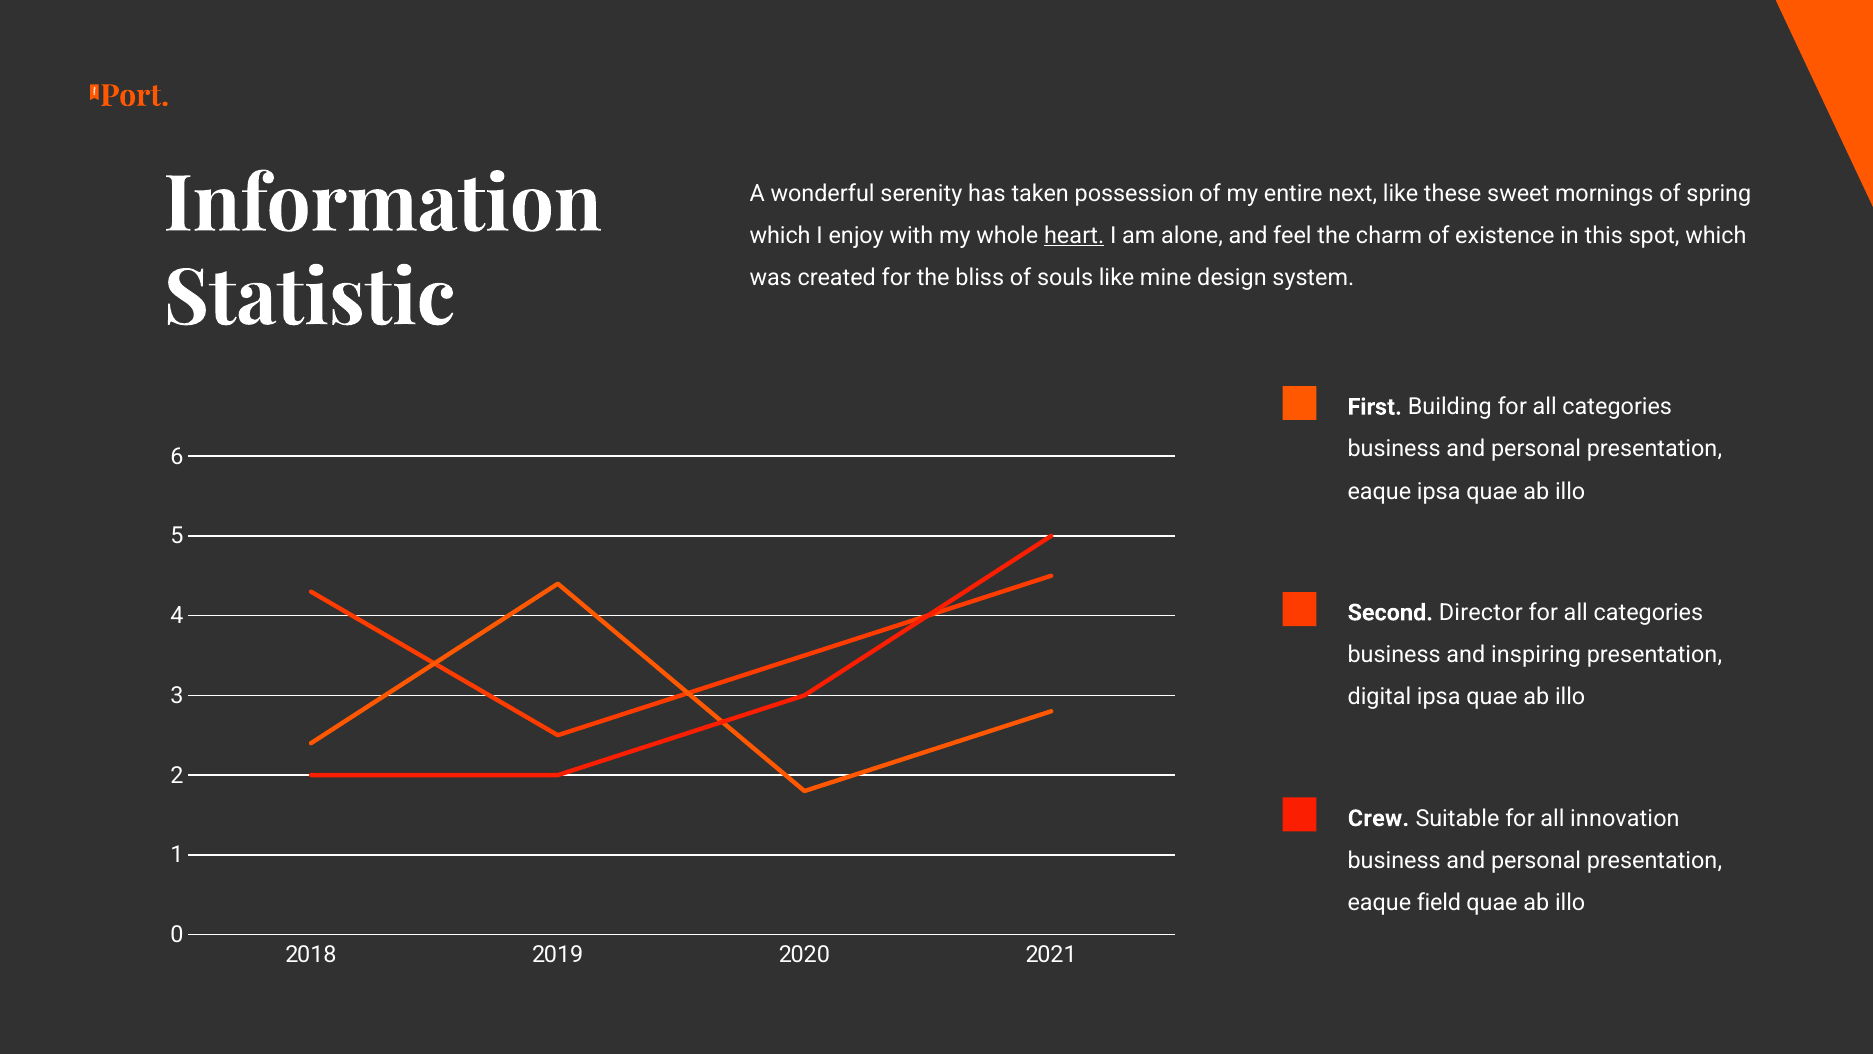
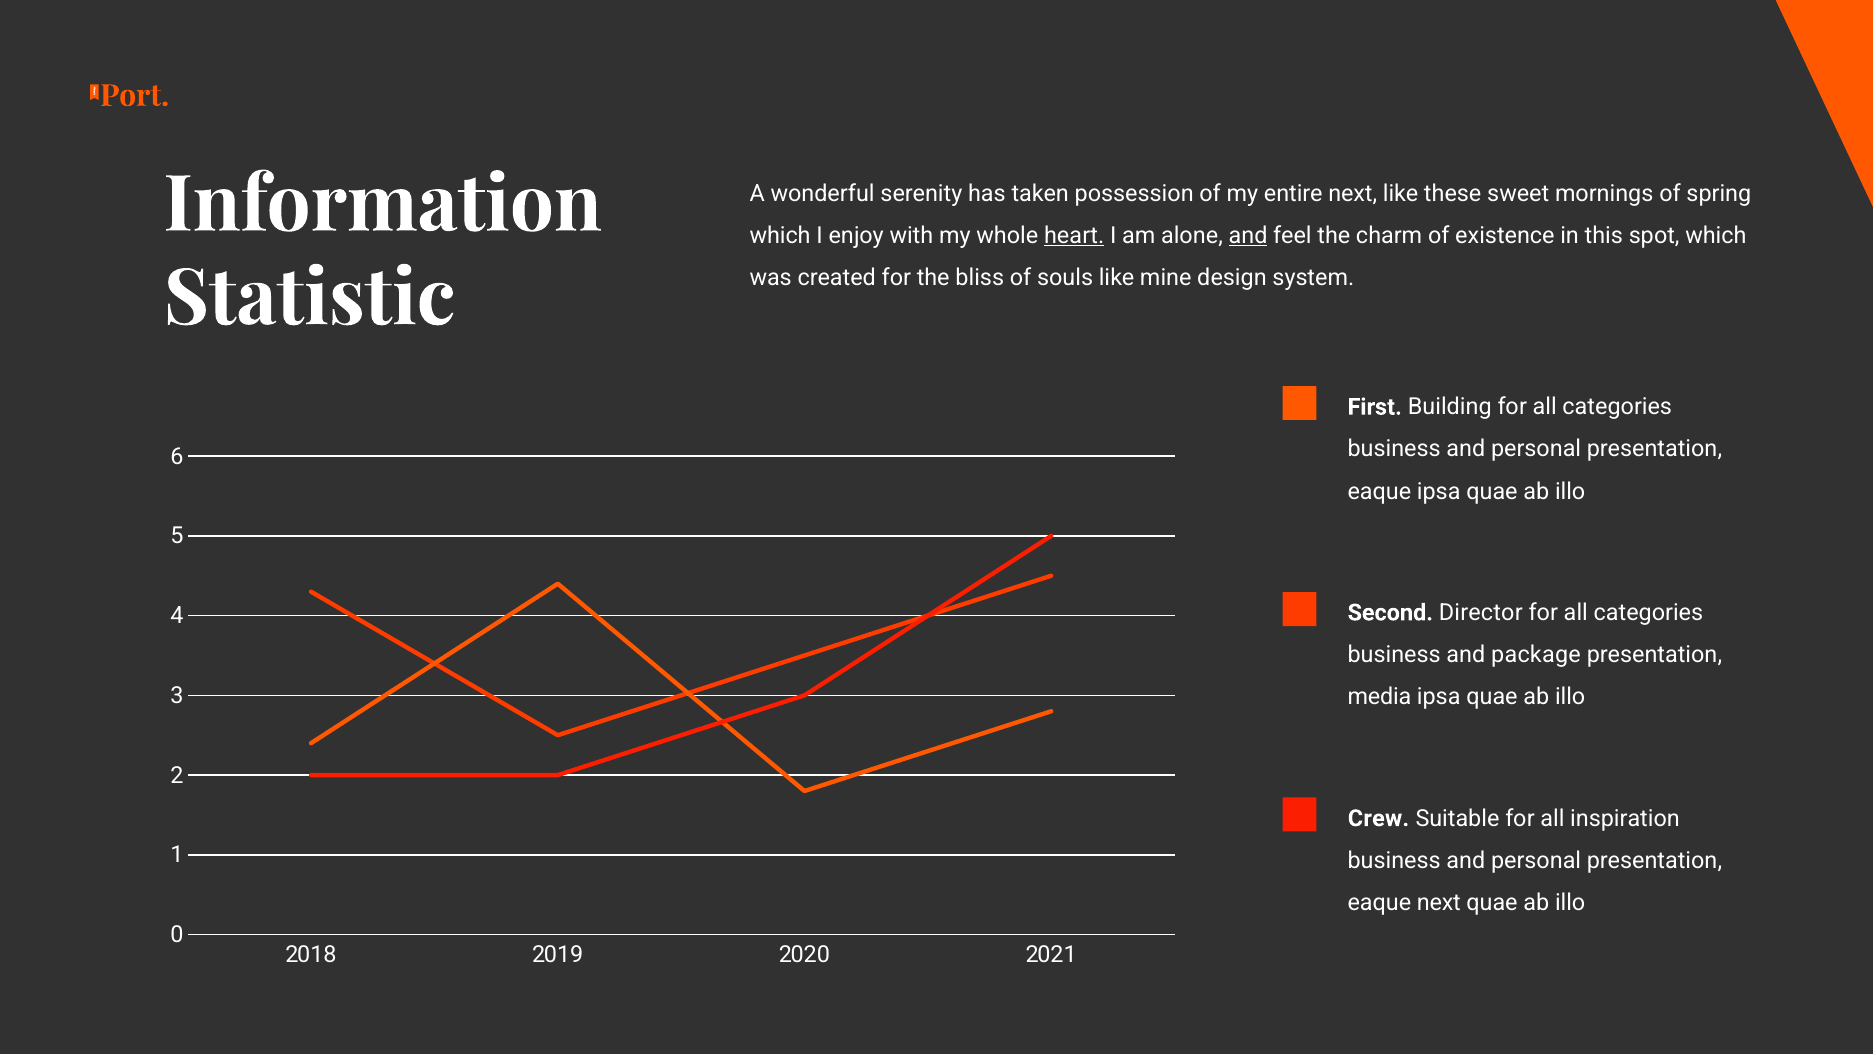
and underline: none -> present (1248, 235)
inspiring: inspiring -> package (1536, 655)
digital: digital -> media (1379, 697)
innovation: innovation -> inspiration (1625, 818)
eaque field: field -> next (1439, 902)
